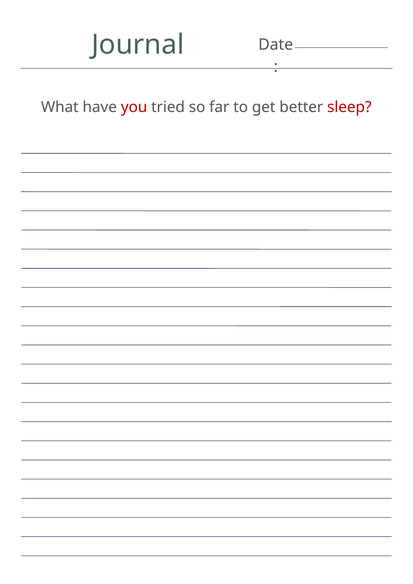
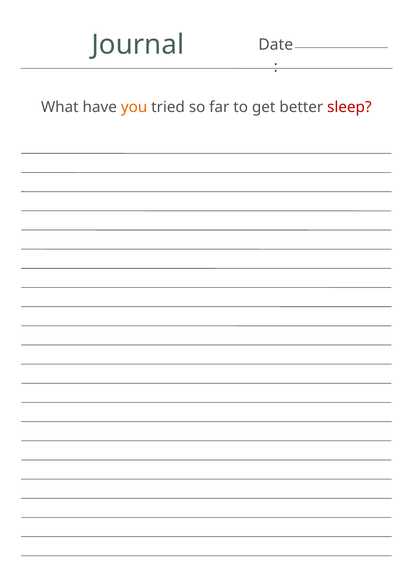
you colour: red -> orange (134, 107)
